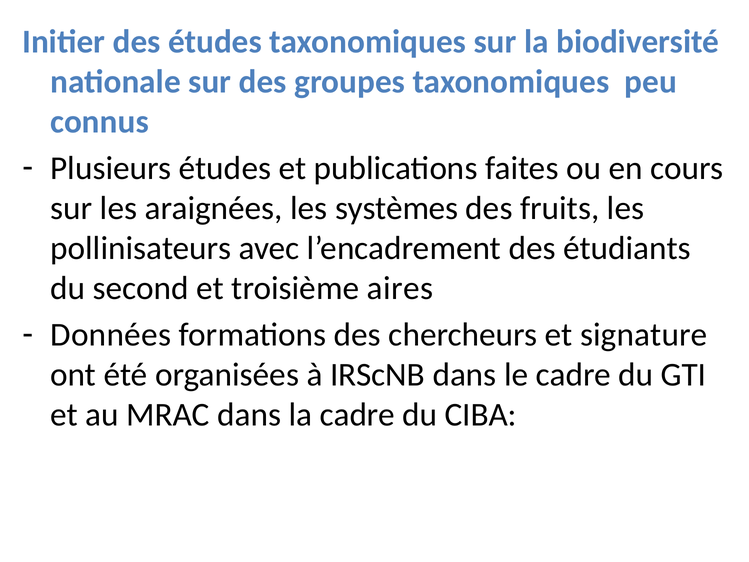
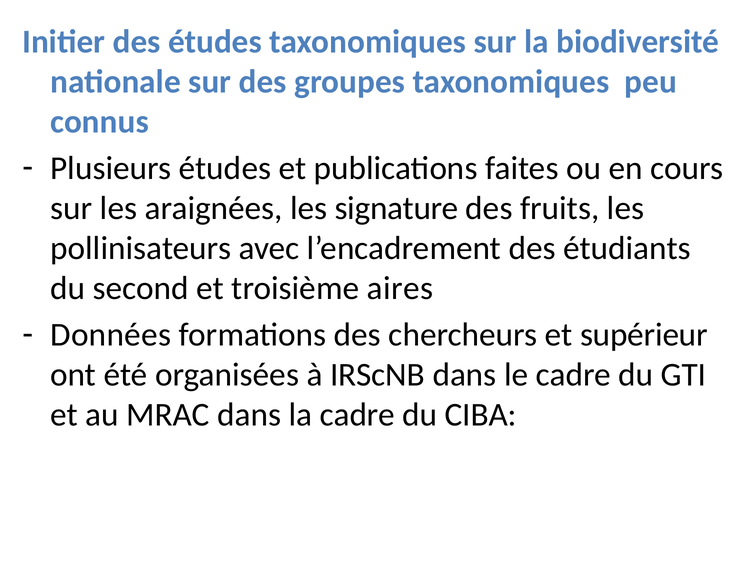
systèmes: systèmes -> signature (397, 208)
signature: signature -> supérieur (644, 335)
